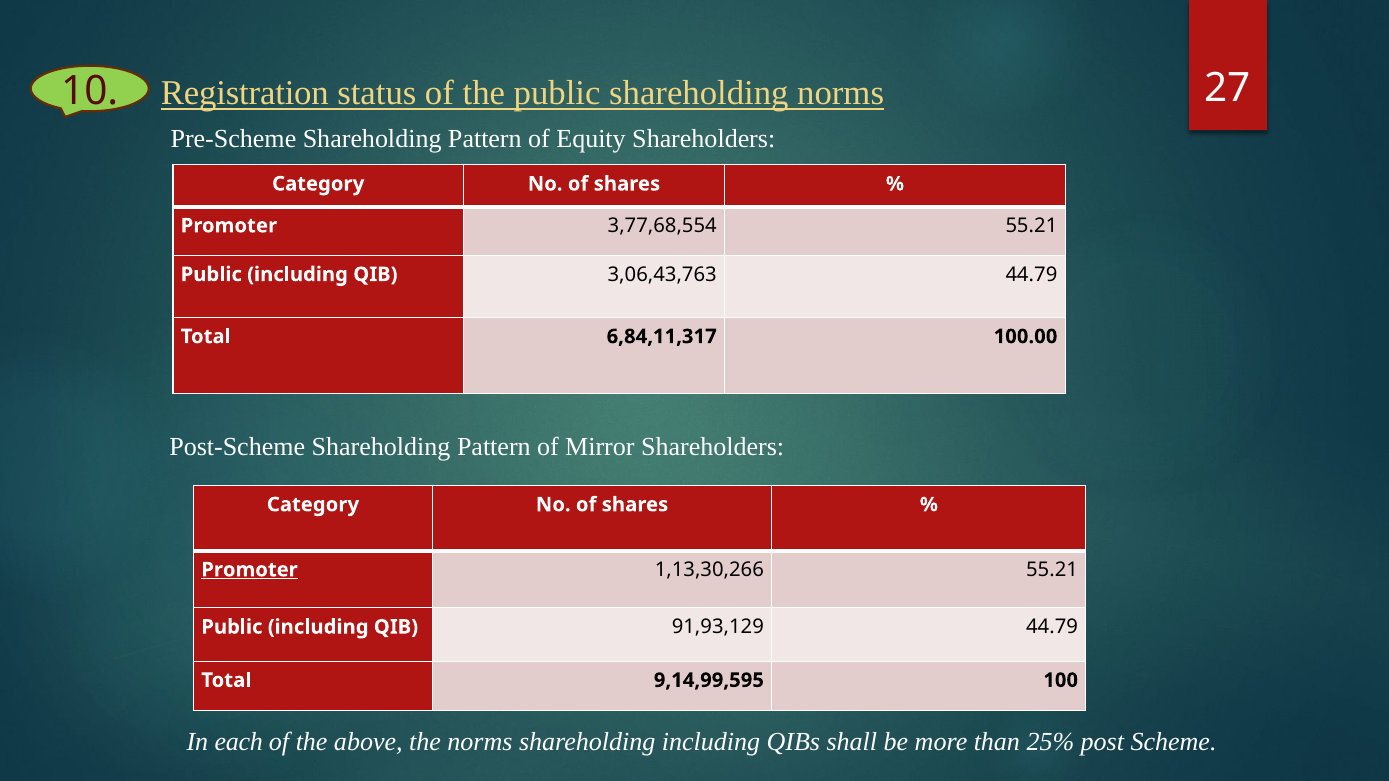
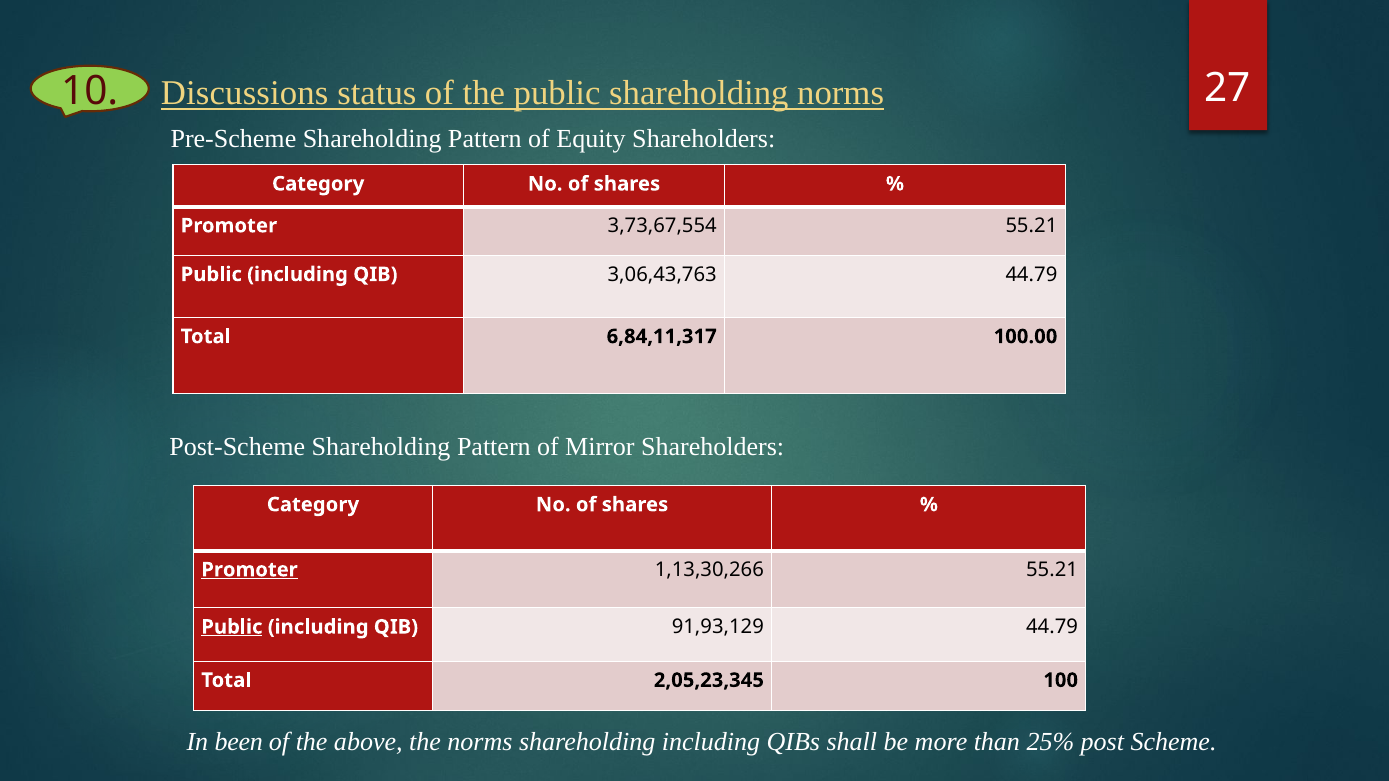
Registration: Registration -> Discussions (245, 93)
3,77,68,554: 3,77,68,554 -> 3,73,67,554 (662, 226)
Public underline: none -> present (232, 627)
9,14,99,595: 9,14,99,595 -> 2,05,23,345 (709, 681)
each: each -> been (239, 742)
